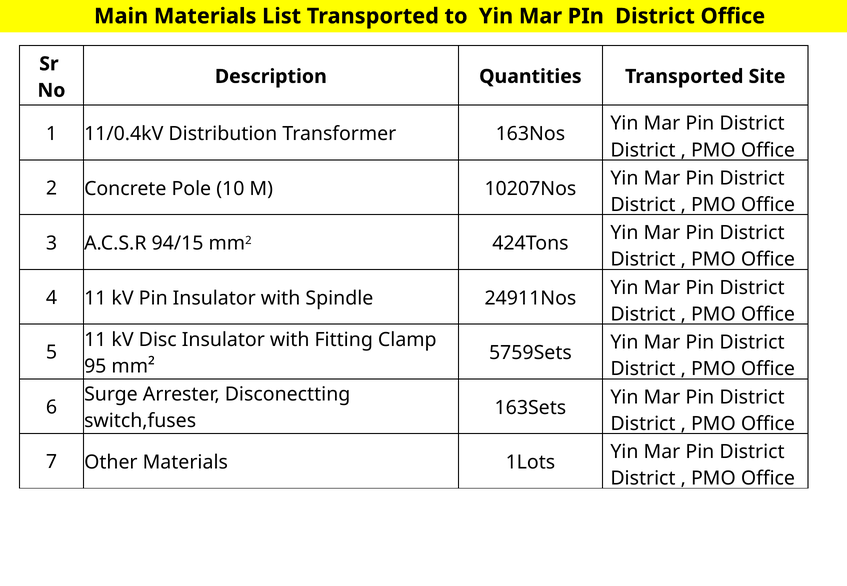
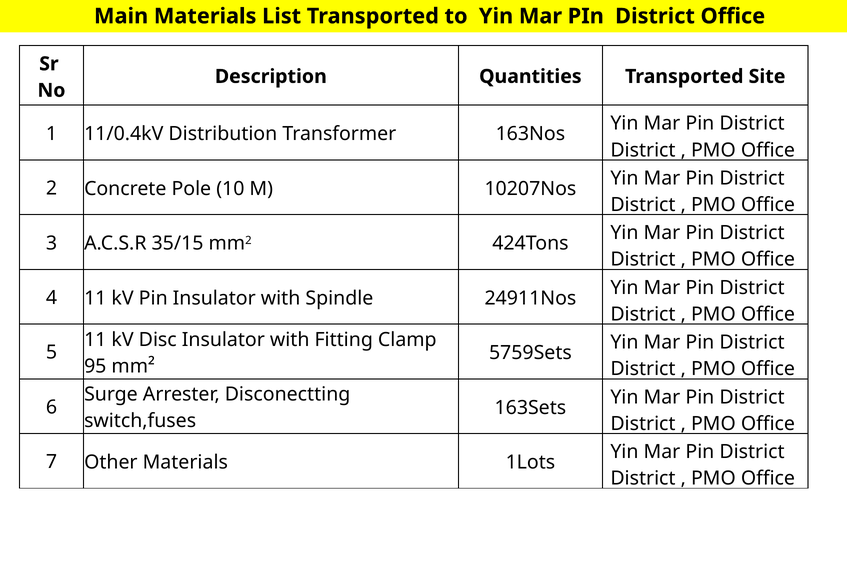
94/15: 94/15 -> 35/15 (178, 244)
